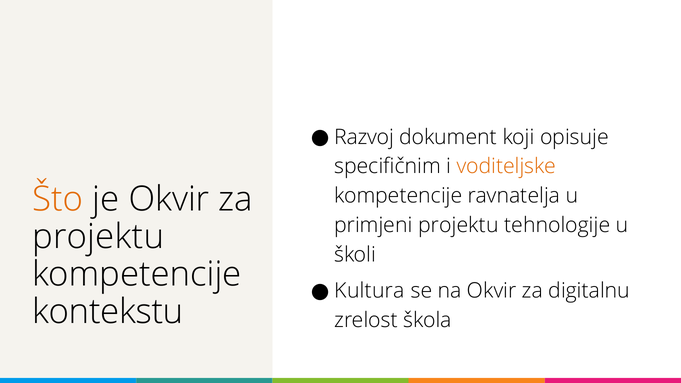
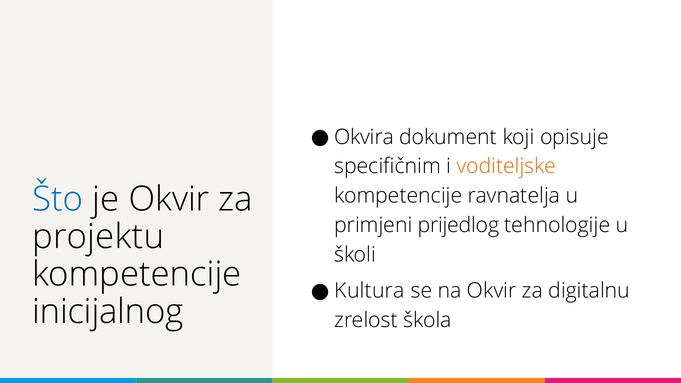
Razvoj: Razvoj -> Okvira (364, 137)
Što colour: orange -> blue (58, 199)
primjeni projektu: projektu -> prijedlog (458, 225)
kontekstu: kontekstu -> inicijalnog (108, 312)
